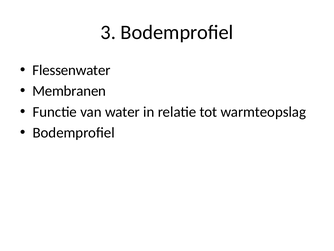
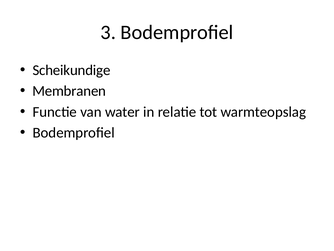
Flessenwater: Flessenwater -> Scheikundige (71, 70)
